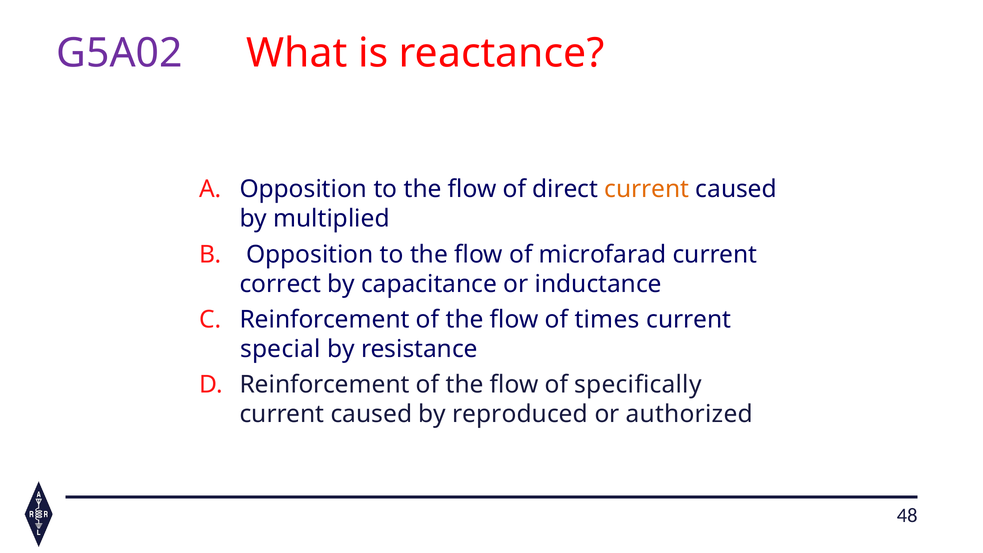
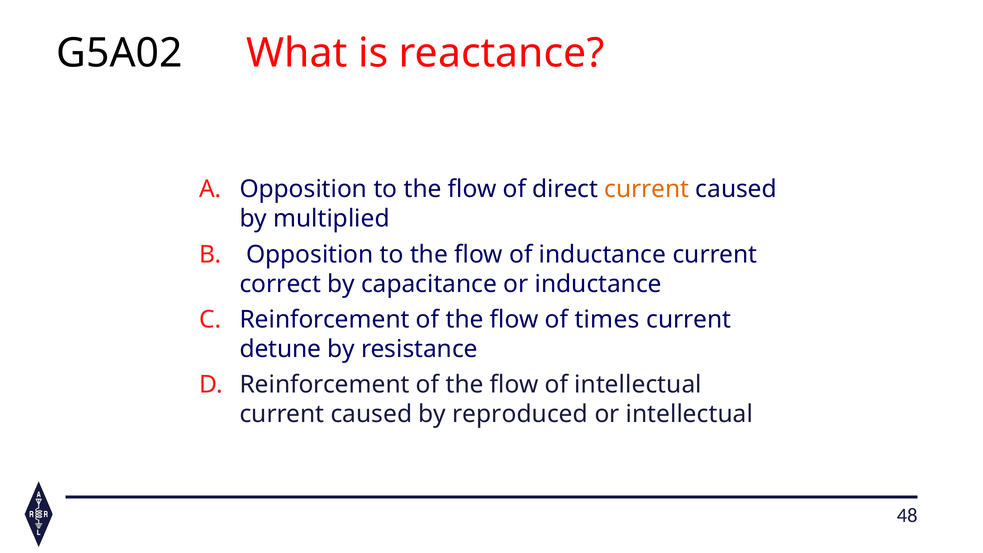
G5A02 colour: purple -> black (119, 53)
of microfarad: microfarad -> inductance (602, 254)
special: special -> detune (280, 349)
of specifically: specifically -> intellectual (638, 385)
or authorized: authorized -> intellectual (689, 414)
